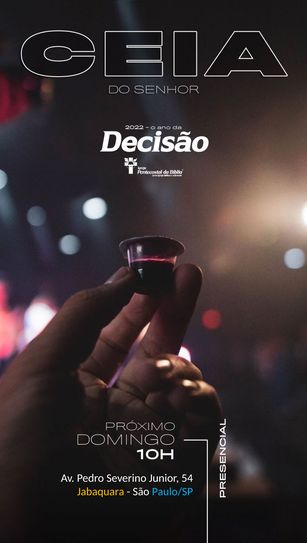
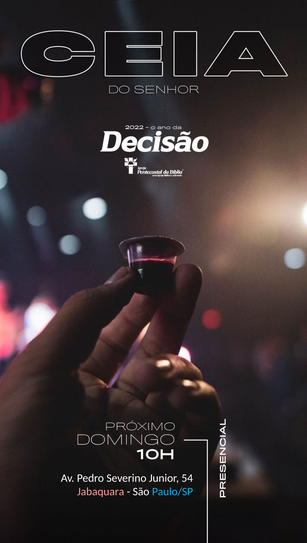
Jabaquara colour: yellow -> pink (101, 492)
